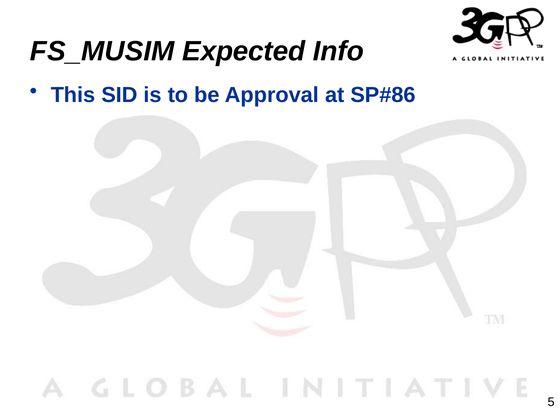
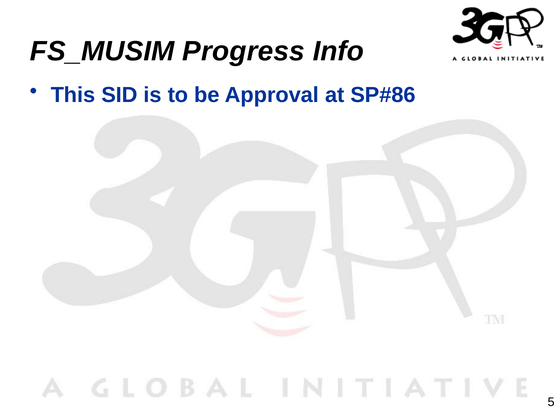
Expected: Expected -> Progress (244, 51)
